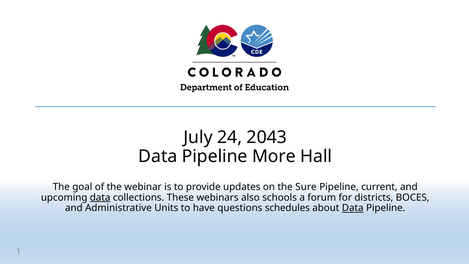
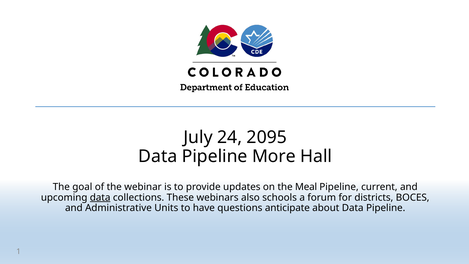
2043: 2043 -> 2095 (267, 137)
Sure: Sure -> Meal (306, 187)
schedules: schedules -> anticipate (287, 208)
Data underline: present -> none (353, 208)
